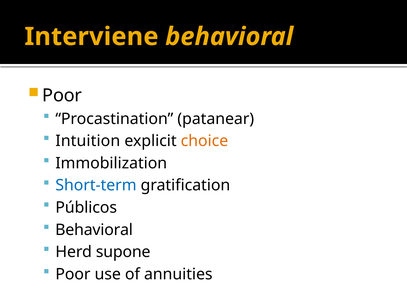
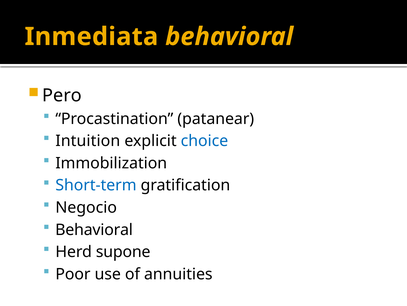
Interviene: Interviene -> Inmediata (91, 37)
Poor: Poor -> Pero (62, 95)
choice colour: orange -> blue (204, 141)
Públicos: Públicos -> Negocio (86, 207)
